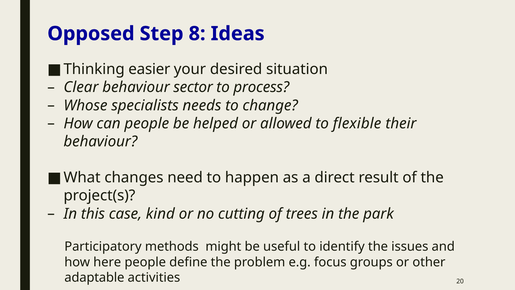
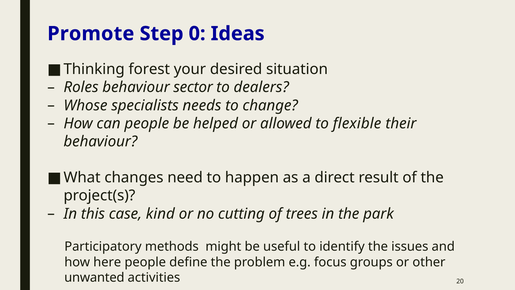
Opposed: Opposed -> Promote (91, 34)
8: 8 -> 0 (197, 34)
easier: easier -> forest (149, 69)
Clear: Clear -> Roles (81, 87)
process: process -> dealers (261, 87)
adaptable: adaptable -> unwanted (94, 277)
